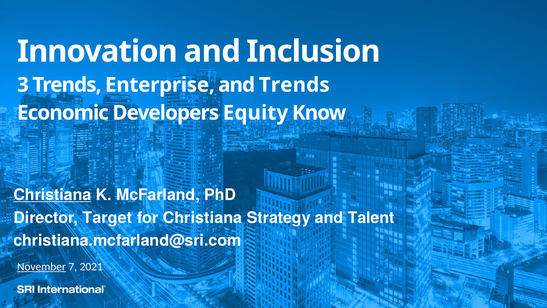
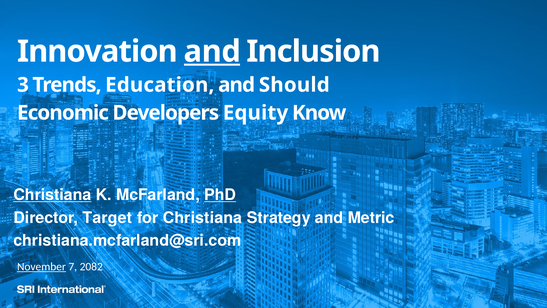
and underline: none -> present (212, 51)
Enterprise: Enterprise -> Education (160, 85)
and Trends: Trends -> Should (294, 85)
PhD underline: none -> present (220, 195)
Talent: Talent -> Metric (371, 218)
2021: 2021 -> 2082 (91, 266)
